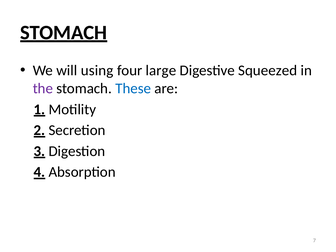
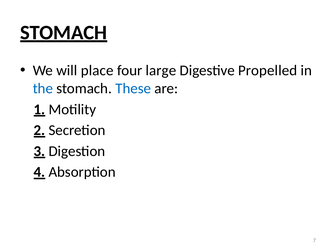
using: using -> place (97, 70)
Squeezed: Squeezed -> Propelled (268, 70)
the colour: purple -> blue (43, 88)
